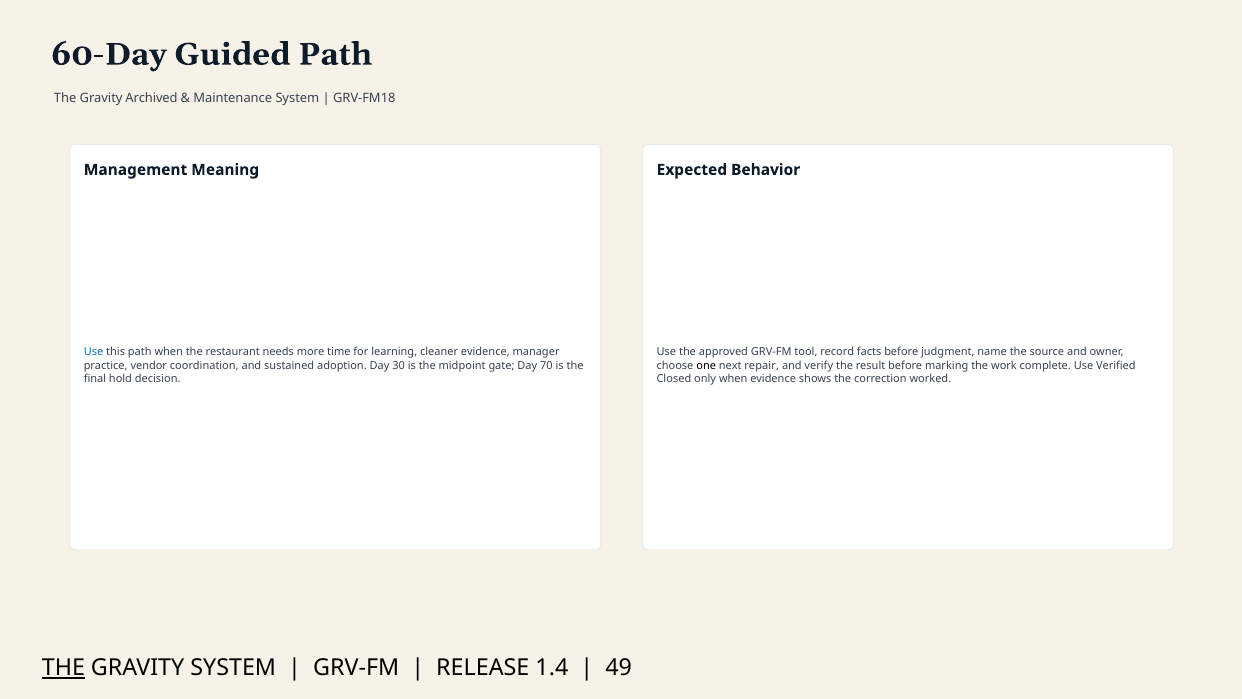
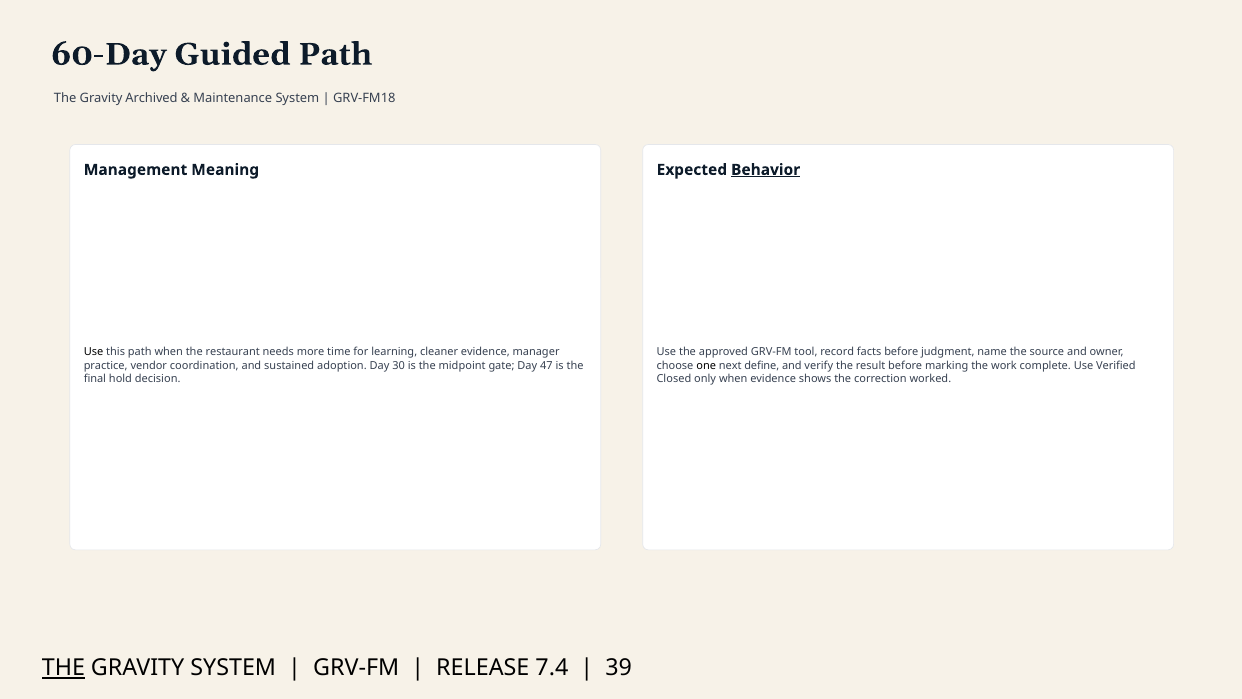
Behavior underline: none -> present (766, 170)
Use colour: blue -> black (94, 352)
70: 70 -> 47 (546, 365)
repair: repair -> define (762, 365)
1.4: 1.4 -> 7.4 (552, 668)
49: 49 -> 39 (619, 668)
